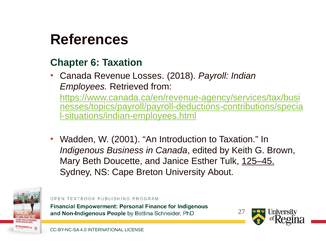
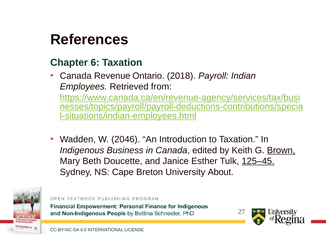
Losses: Losses -> Ontario (148, 76)
2001: 2001 -> 2046 (126, 139)
Brown underline: none -> present (281, 150)
